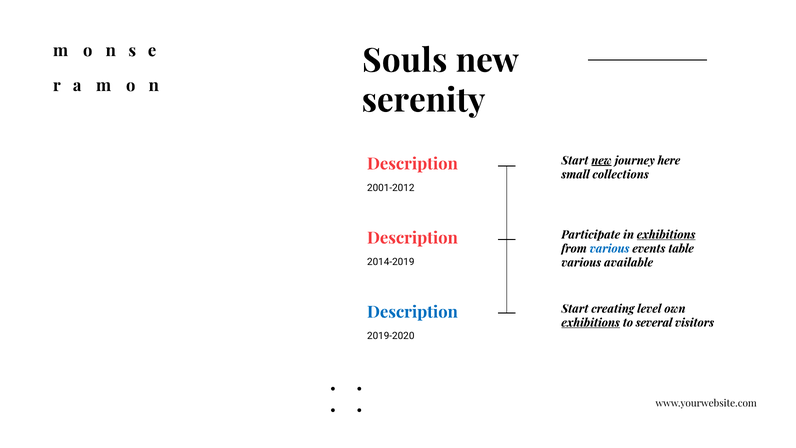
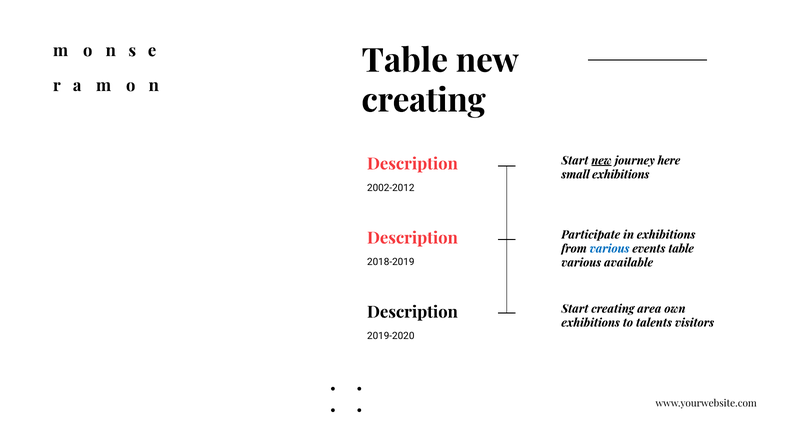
Souls: Souls -> Table (405, 61)
serenity: serenity -> creating (424, 101)
small collections: collections -> exhibitions (621, 174)
2001-2012: 2001-2012 -> 2002-2012 (391, 188)
exhibitions underline: present -> none (666, 235)
2014-2019: 2014-2019 -> 2018-2019 (391, 262)
level: level -> area (649, 309)
Description colour: blue -> black (412, 312)
exhibitions underline: present -> none (591, 323)
several: several -> talents (654, 323)
